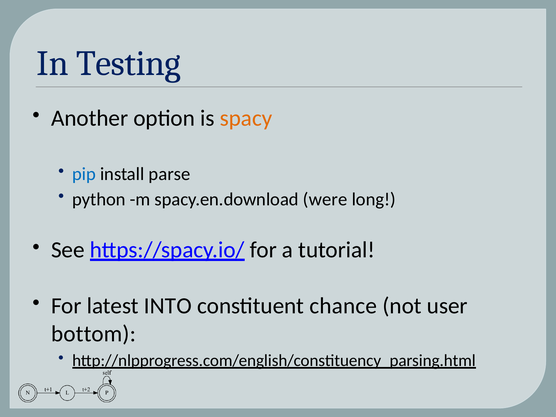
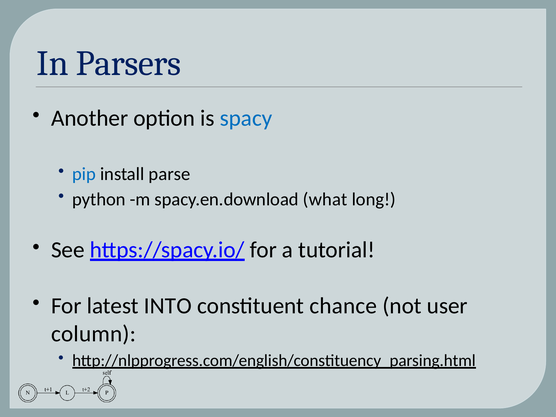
Testing: Testing -> Parsers (129, 63)
spacy colour: orange -> blue (246, 118)
were: were -> what (325, 199)
bottom: bottom -> column (94, 334)
